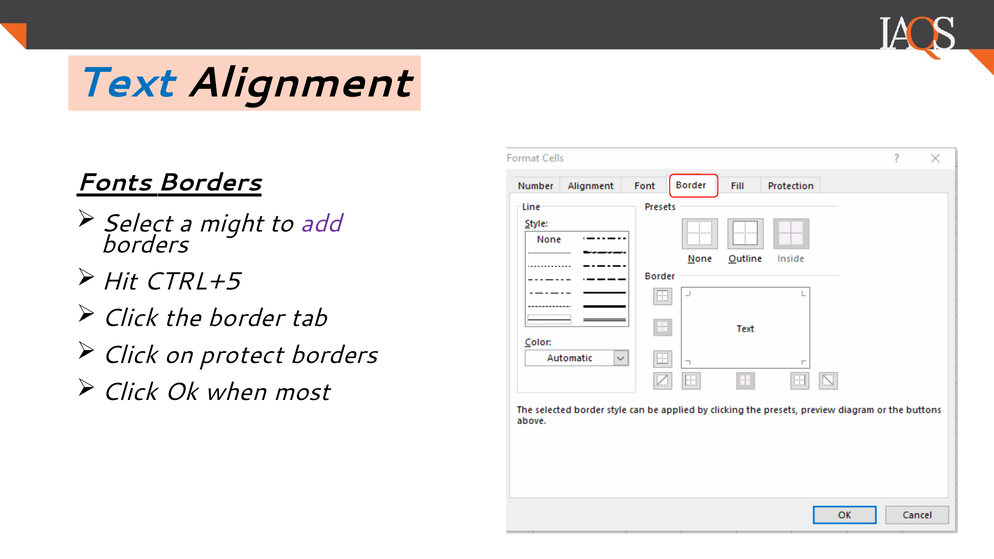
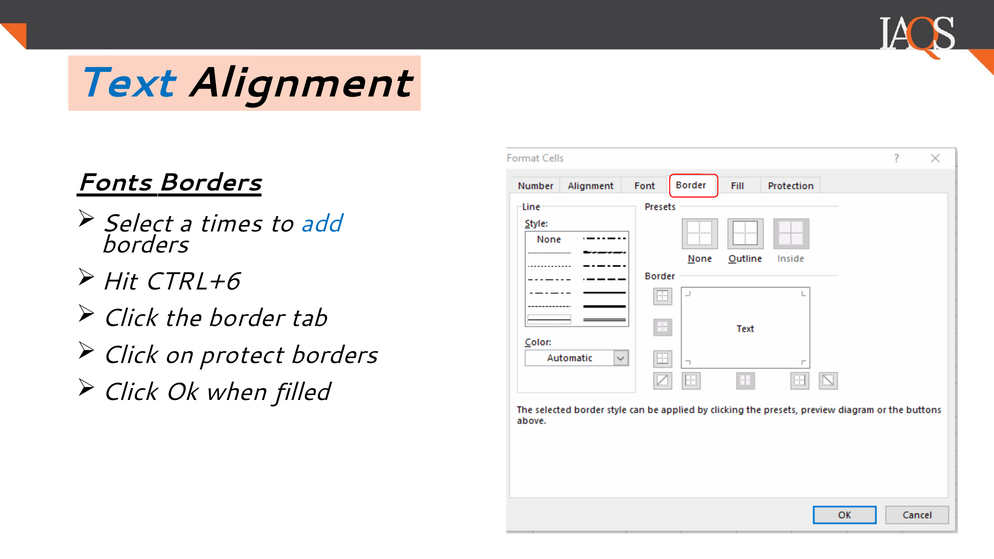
might: might -> times (231, 223)
add colour: purple -> blue (321, 223)
CTRL+5: CTRL+5 -> CTRL+6 (192, 281)
most: most -> filled (302, 392)
